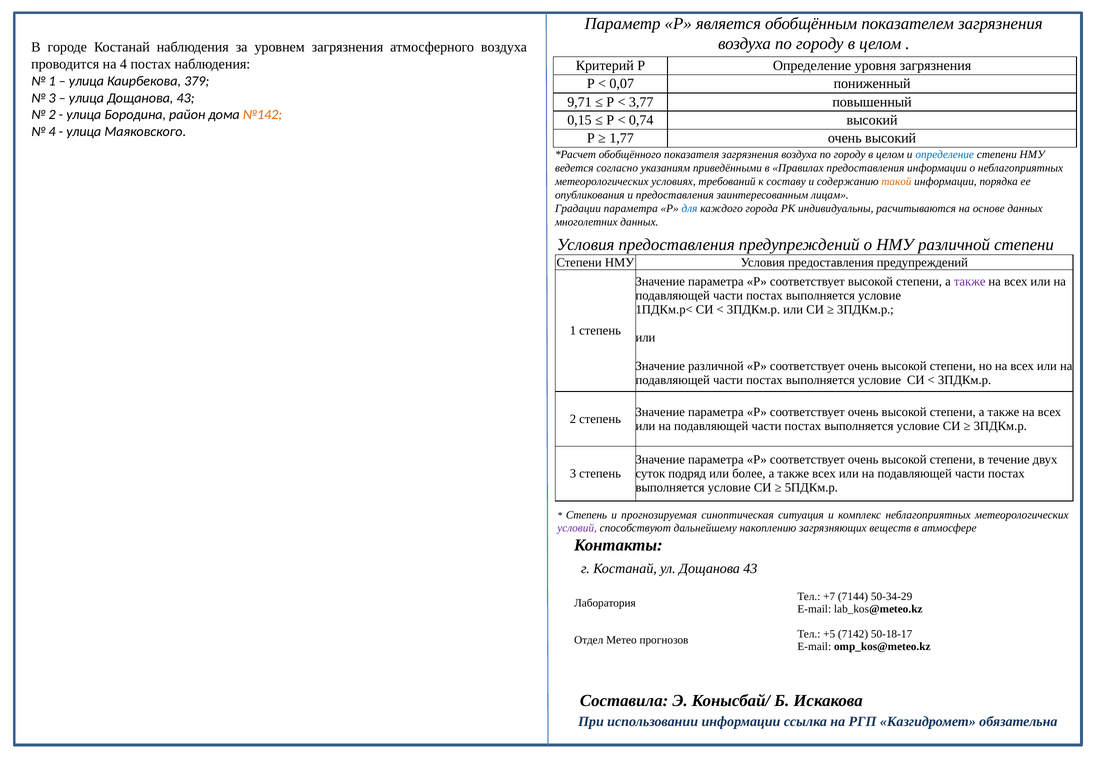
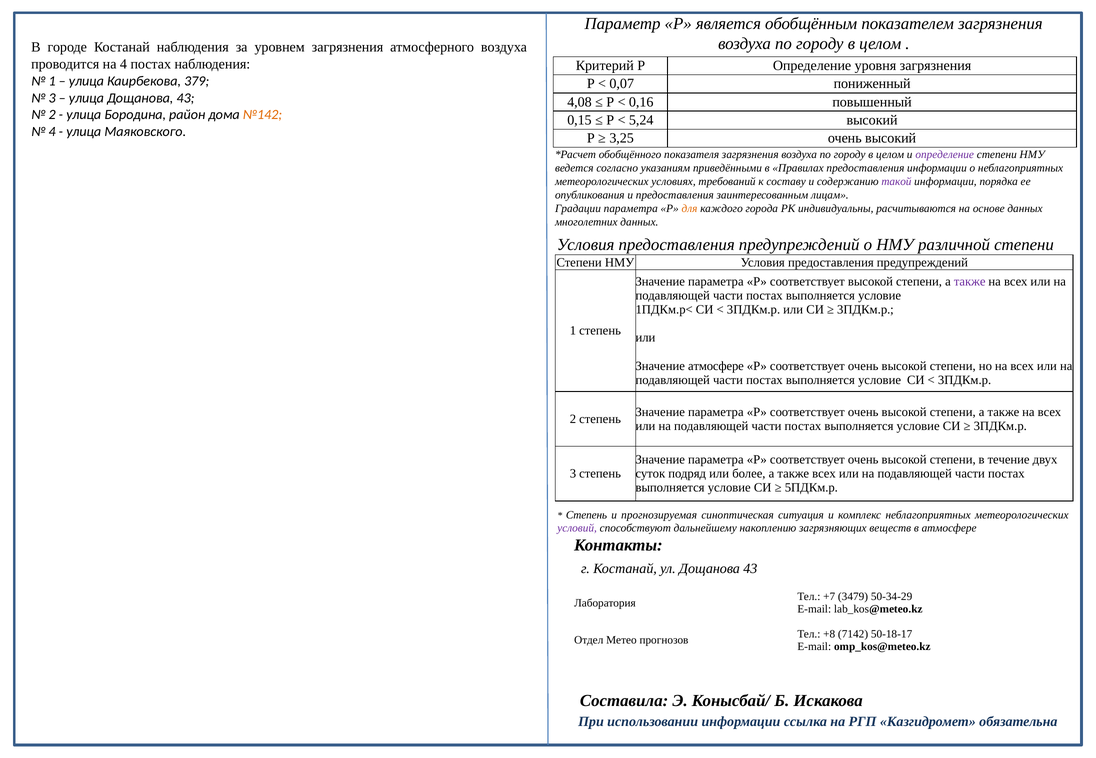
9,71: 9,71 -> 4,08 (579, 102)
3,77: 3,77 -> 0,16 (641, 102)
0,74: 0,74 -> 5,24 (641, 120)
1,77: 1,77 -> 3,25 (622, 138)
определение colour: blue -> purple (945, 155)
такой colour: orange -> purple (896, 182)
для colour: blue -> orange (690, 209)
Значение различной: различной -> атмосфере (716, 366)
7144: 7144 -> 3479 (853, 597)
+5: +5 -> +8 (829, 634)
